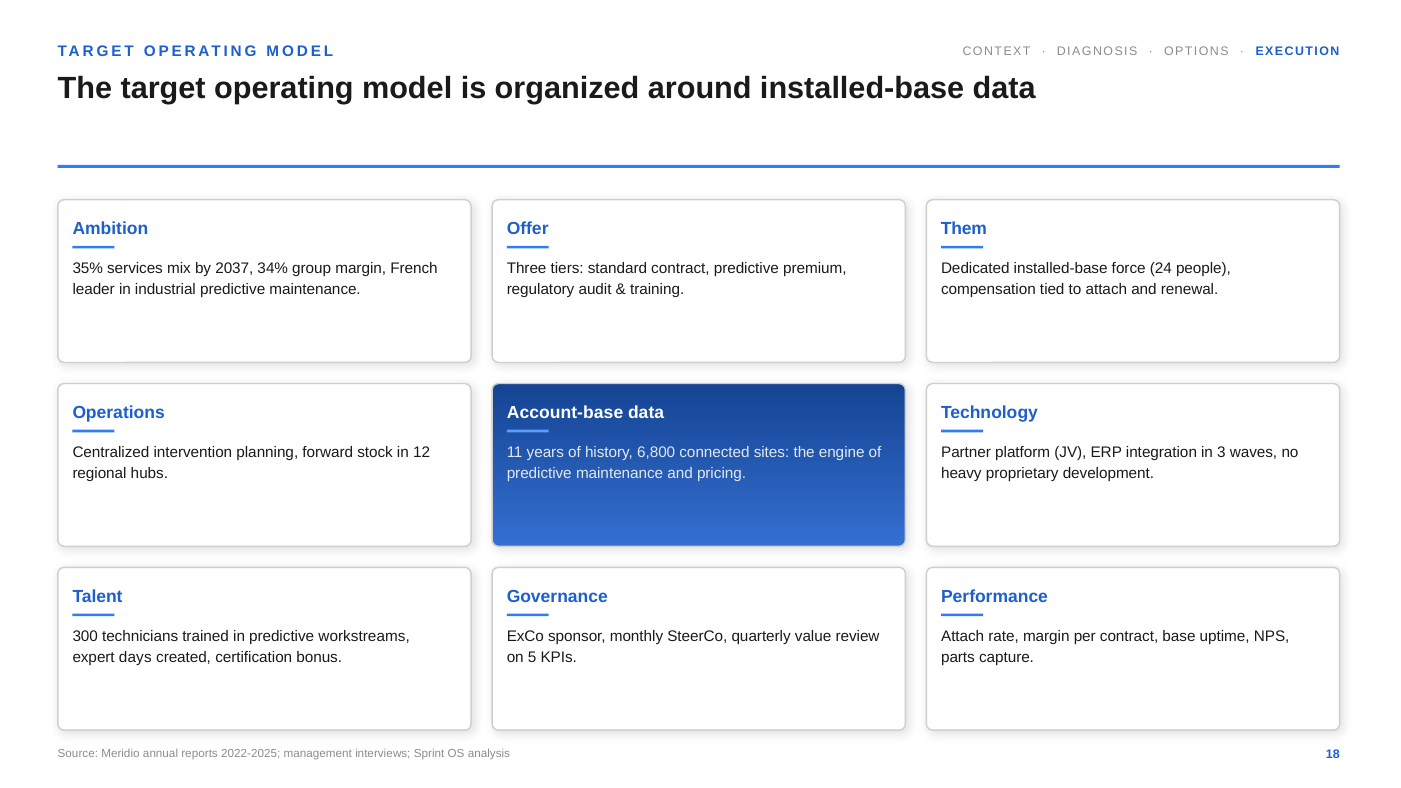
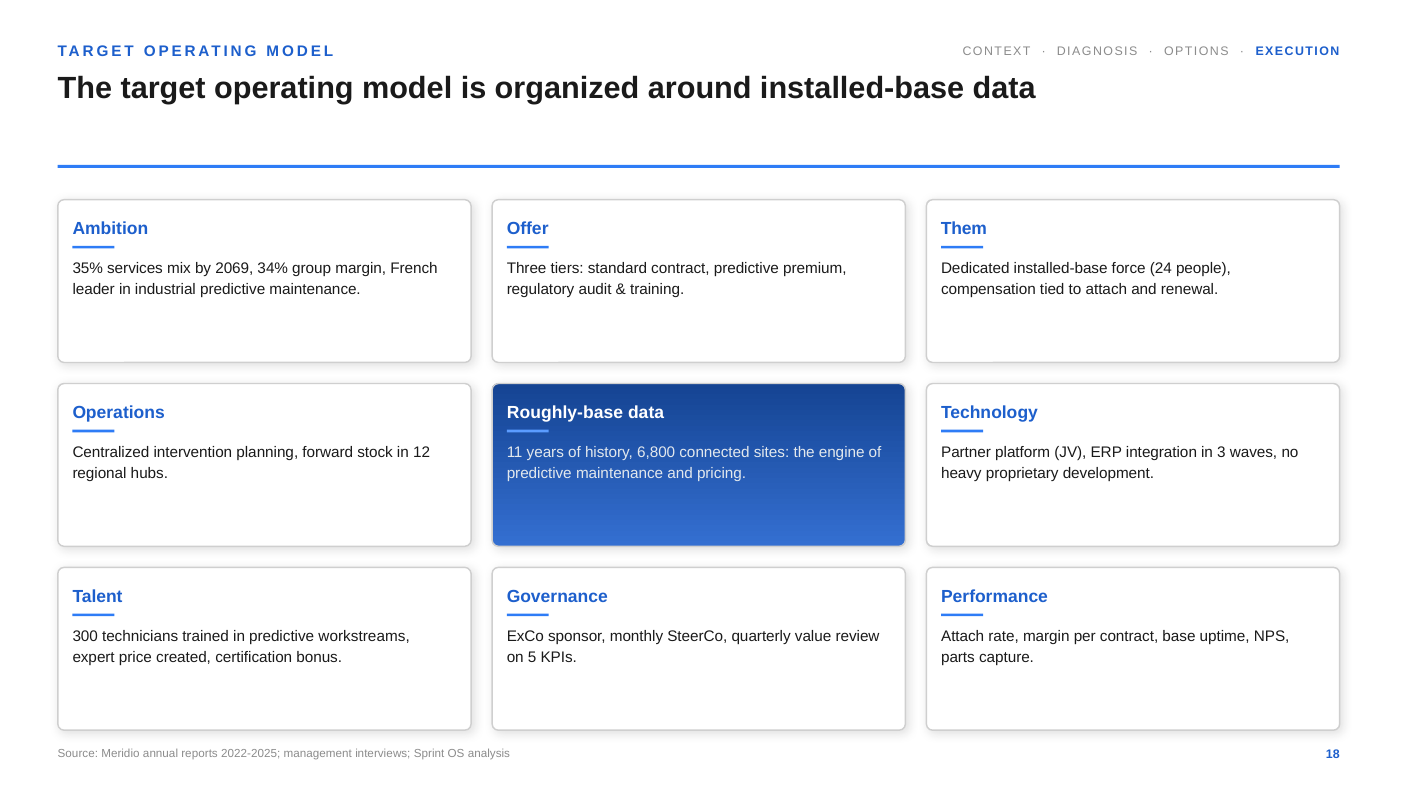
2037: 2037 -> 2069 (234, 269)
Account-base: Account-base -> Roughly-base (565, 413)
days: days -> price (135, 657)
